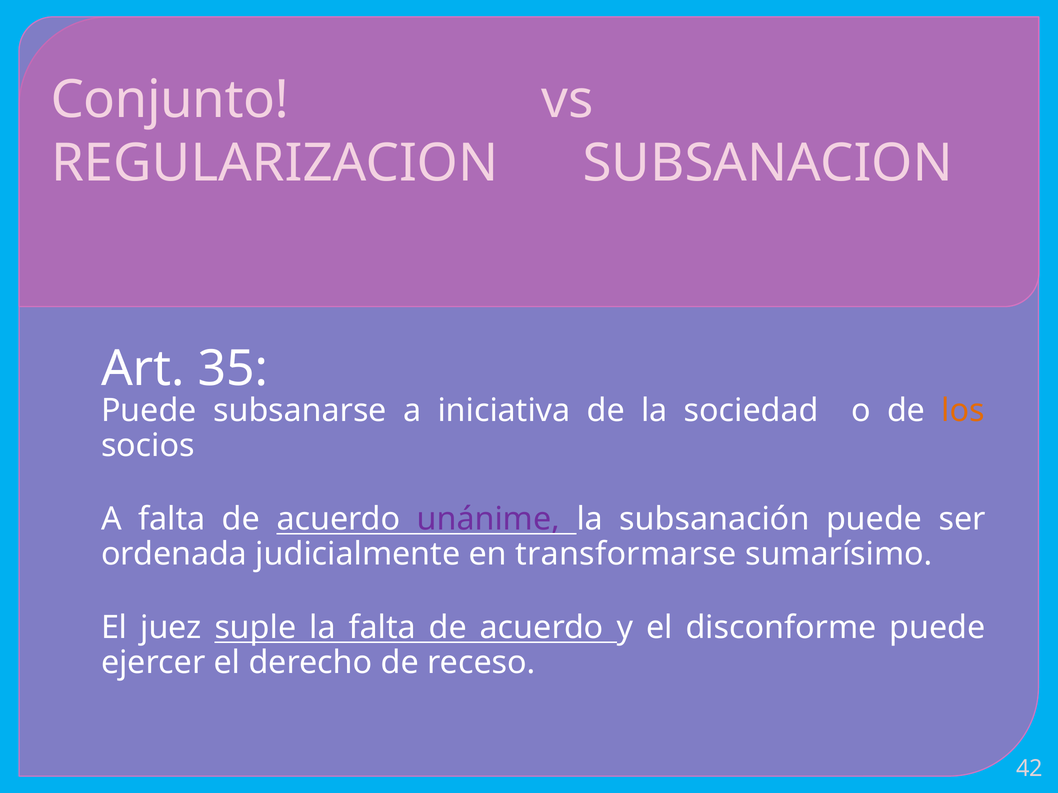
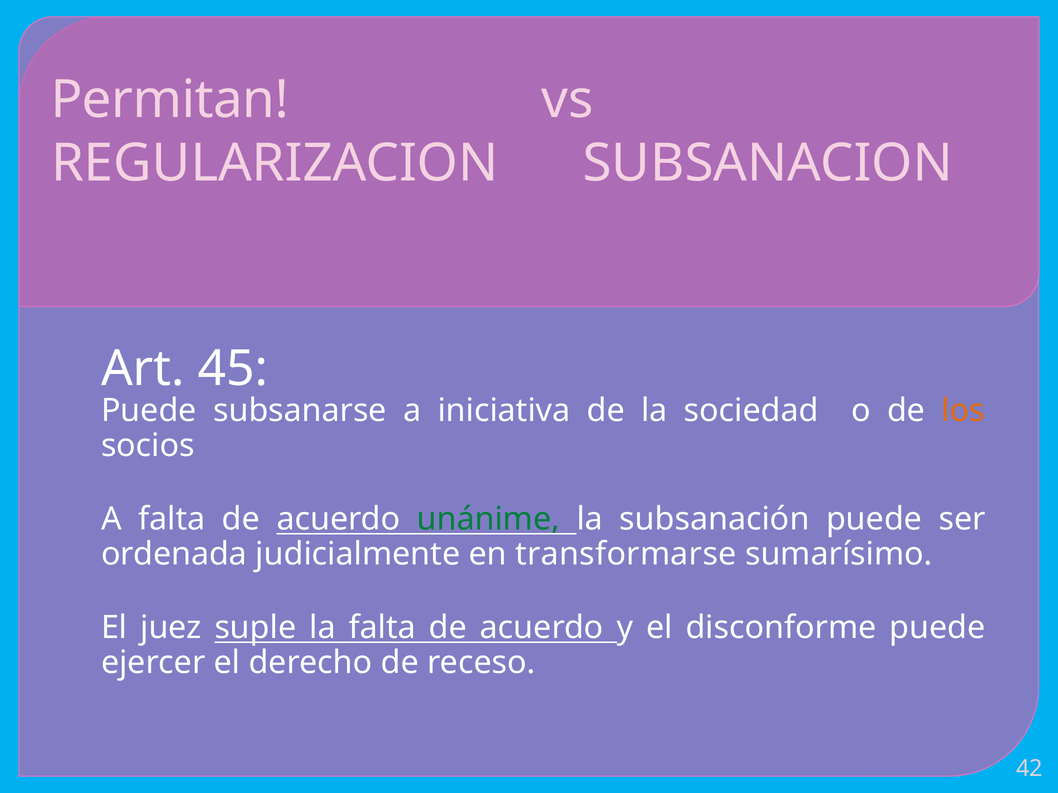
Conjunto: Conjunto -> Permitan (170, 100)
35: 35 -> 45 (233, 369)
unánime colour: purple -> green (488, 520)
